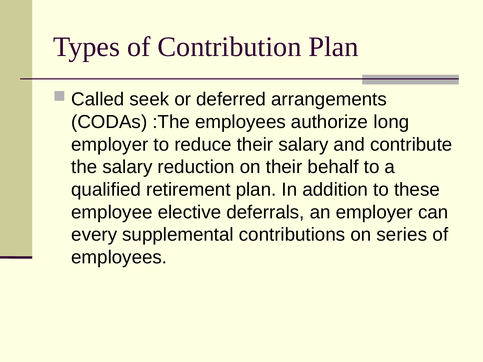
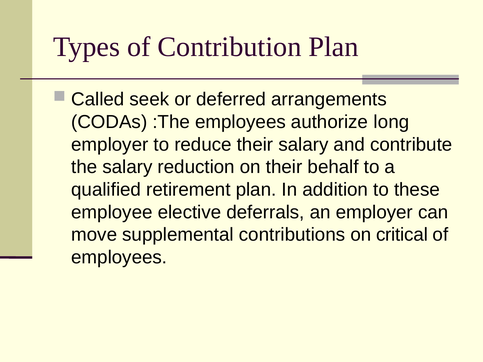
every: every -> move (94, 235)
series: series -> critical (402, 235)
